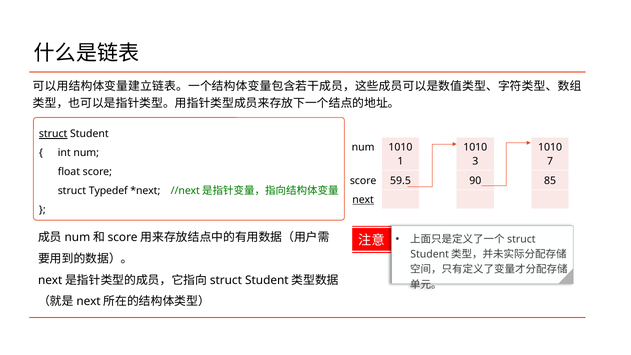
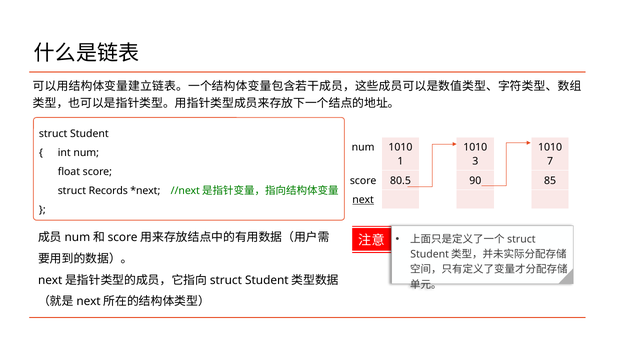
struct underline: present -> none (53, 134)
59.5: 59.5 -> 80.5 (400, 181)
Typedef: Typedef -> Records (108, 191)
